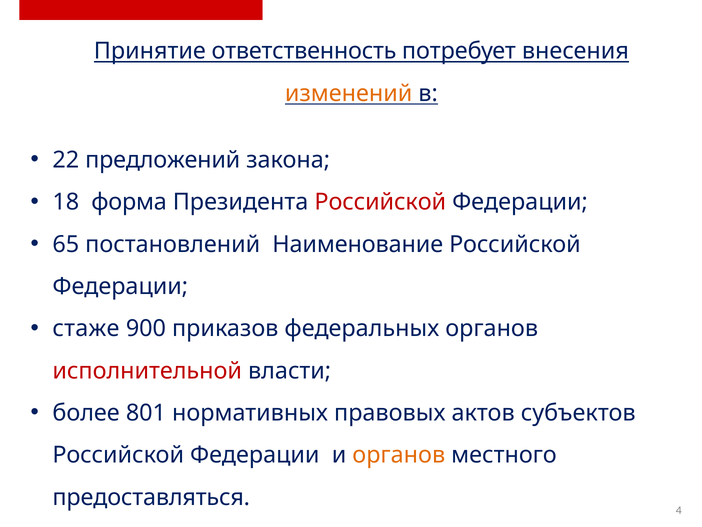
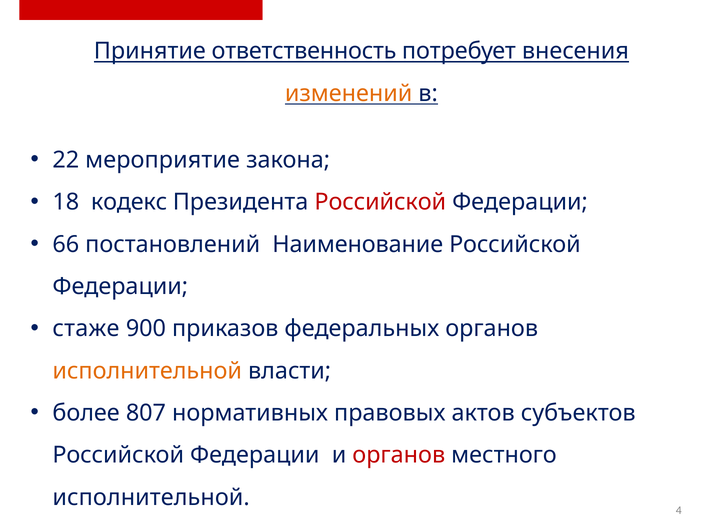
предложений: предложений -> мероприятие (163, 160)
форма: форма -> кодекс (129, 202)
65: 65 -> 66 (66, 244)
исполнительной colour: red -> orange (147, 370)
801: 801 -> 807 (146, 413)
органов colour: orange -> red (399, 455)
предоставляться: предоставляться -> исполнительной (151, 497)
